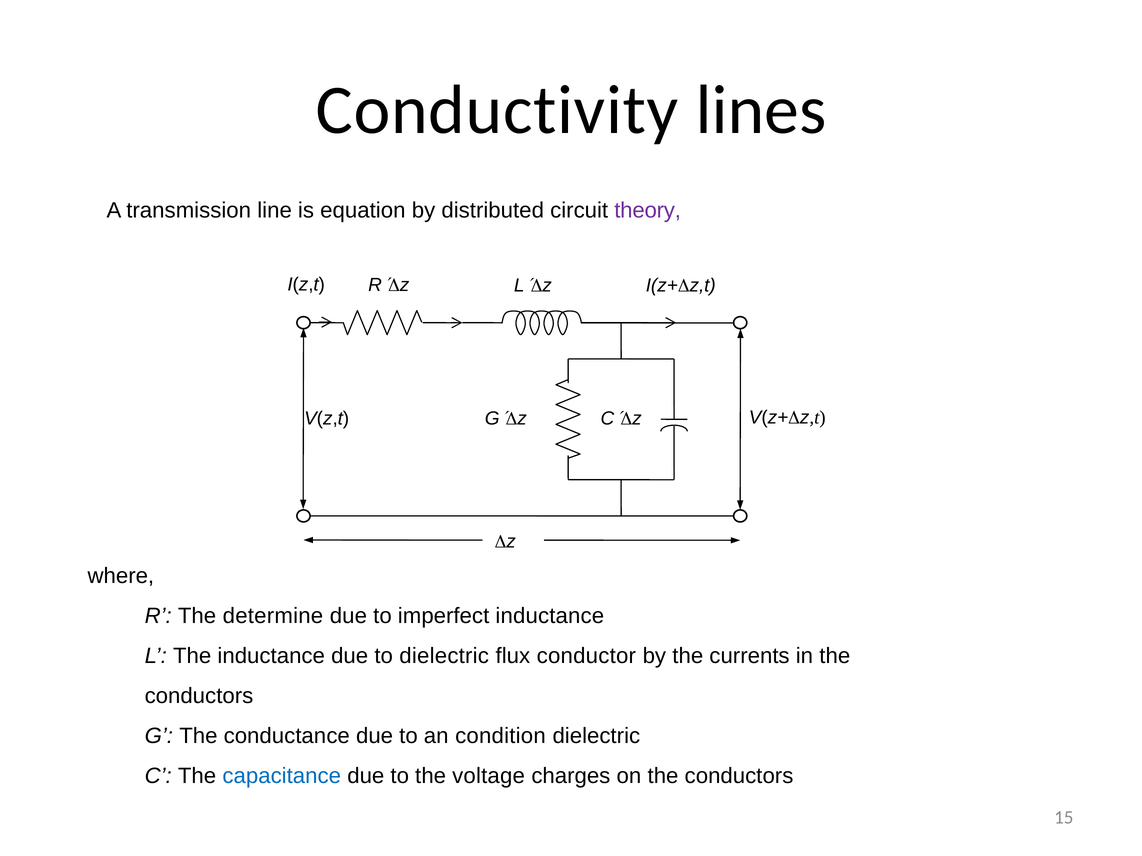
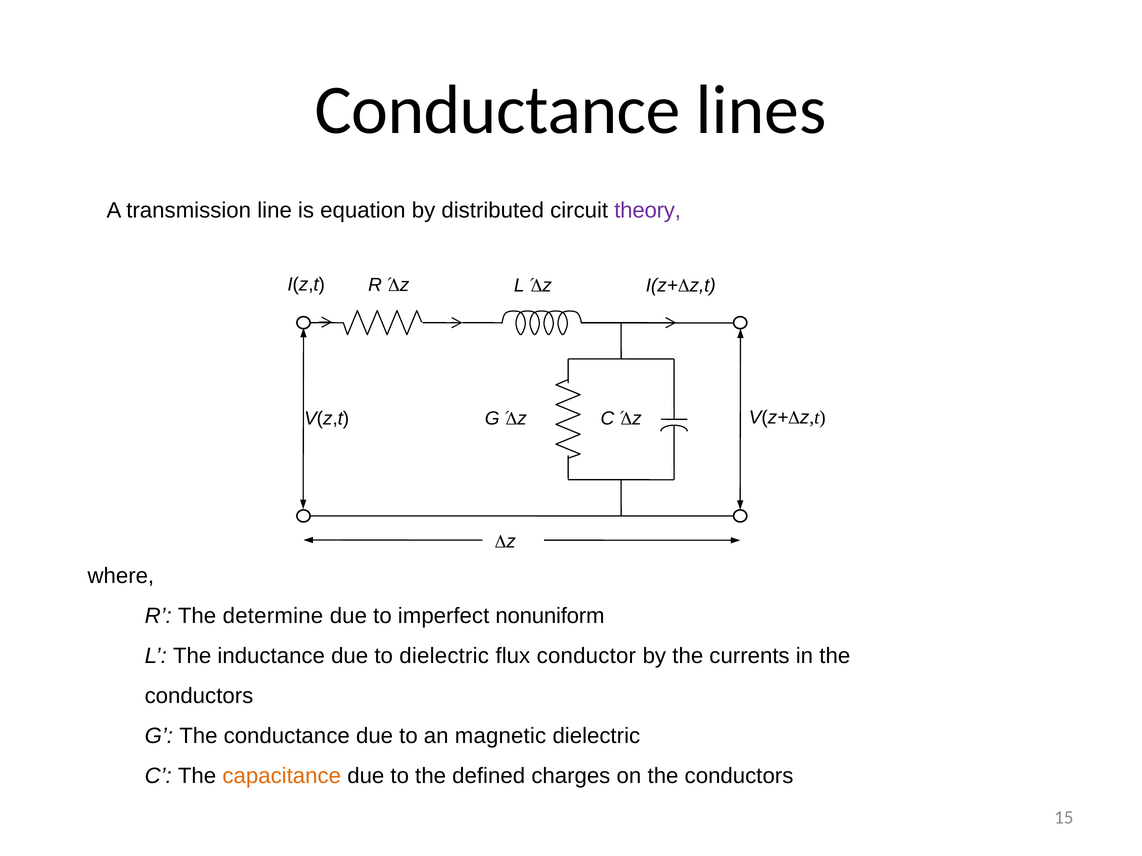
Conductivity: Conductivity -> Conductance (498, 111)
imperfect inductance: inductance -> nonuniform (550, 616)
condition: condition -> magnetic (500, 736)
capacitance colour: blue -> orange (282, 776)
voltage: voltage -> defined (489, 776)
